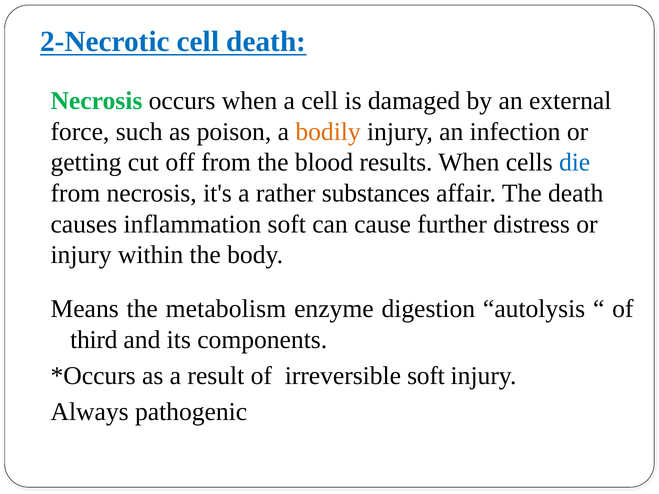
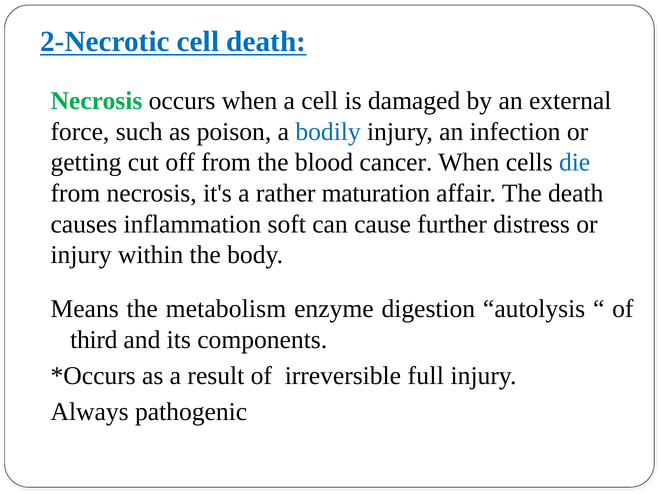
bodily colour: orange -> blue (328, 132)
results: results -> cancer (396, 163)
substances: substances -> maturation (376, 193)
irreversible soft: soft -> full (426, 376)
